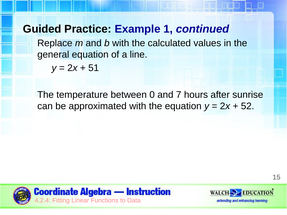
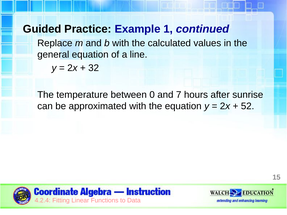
51: 51 -> 32 (94, 68)
